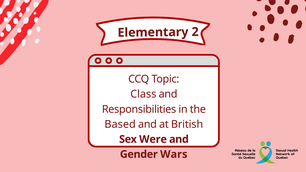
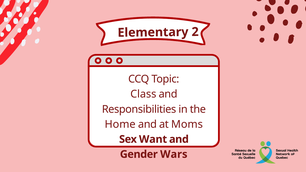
Based: Based -> Home (120, 124)
British: British -> Moms (187, 124)
Were: Were -> Want (153, 139)
